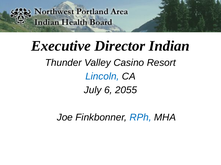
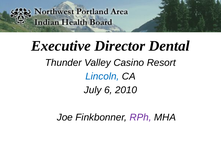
Indian: Indian -> Dental (169, 46)
2055: 2055 -> 2010 (126, 90)
RPh colour: blue -> purple (140, 118)
